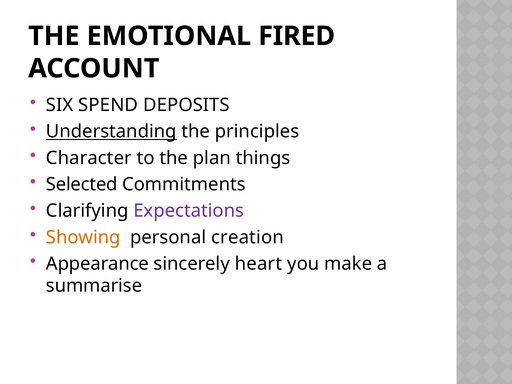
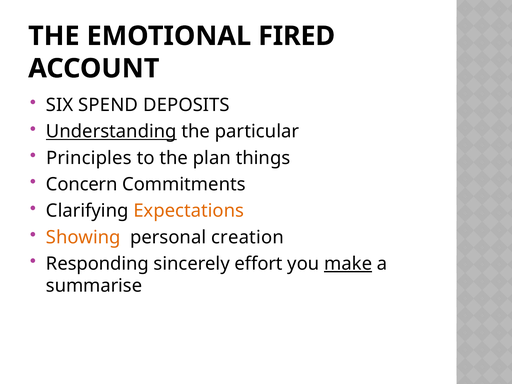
principles: principles -> particular (257, 131)
Character: Character -> Principles (89, 158)
Selected: Selected -> Concern (82, 184)
Expectations colour: purple -> orange (189, 211)
Appearance: Appearance -> Responding (97, 264)
heart: heart -> effort (259, 264)
make underline: none -> present (348, 264)
